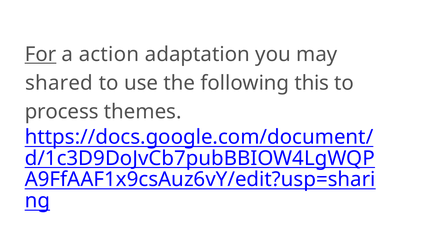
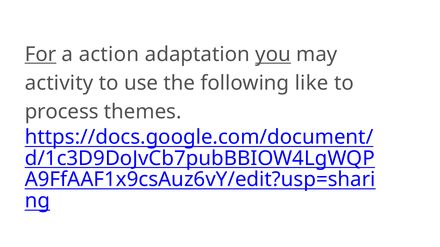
you underline: none -> present (273, 54)
shared: shared -> activity (59, 83)
this: this -> like (312, 83)
